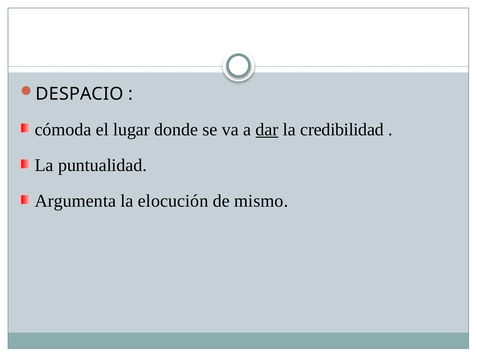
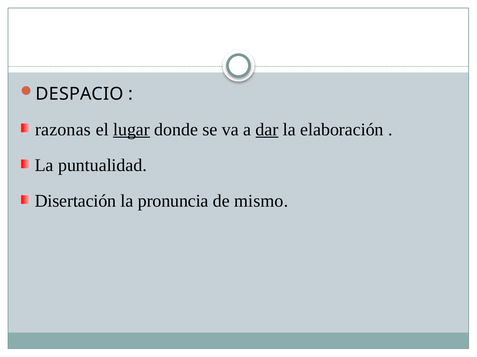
cómoda: cómoda -> razonas (63, 130)
lugar underline: none -> present (131, 130)
credibilidad: credibilidad -> elaboración (342, 130)
Argumenta: Argumenta -> Disertación (75, 201)
elocución: elocución -> pronuncia (173, 201)
